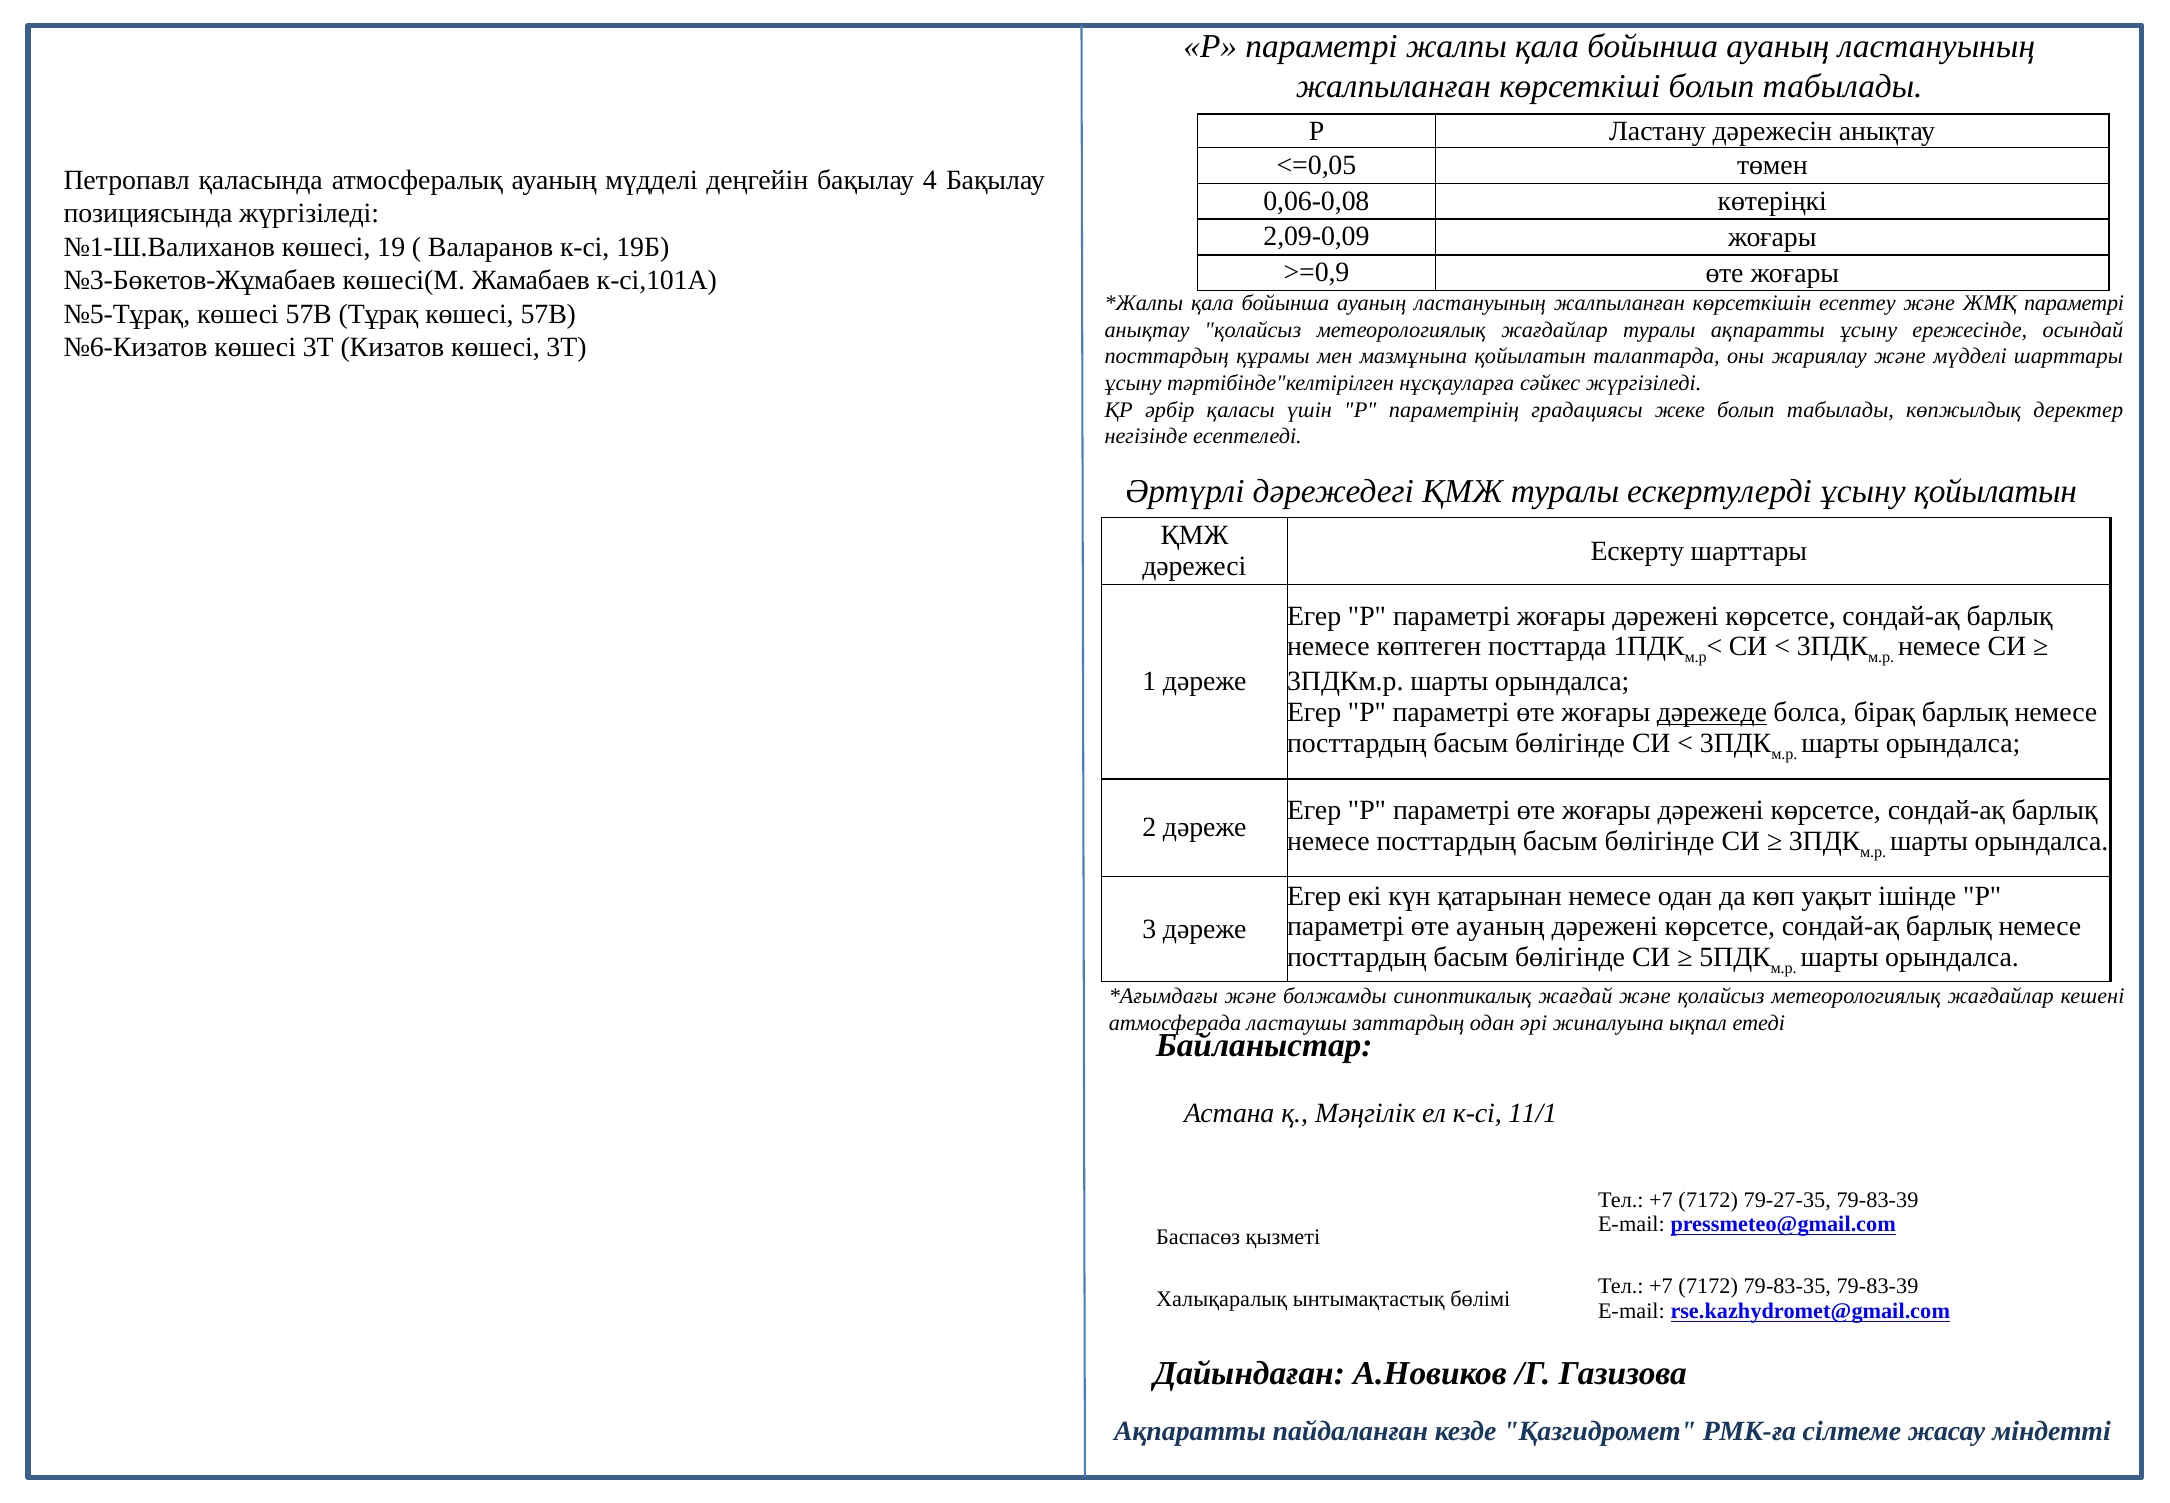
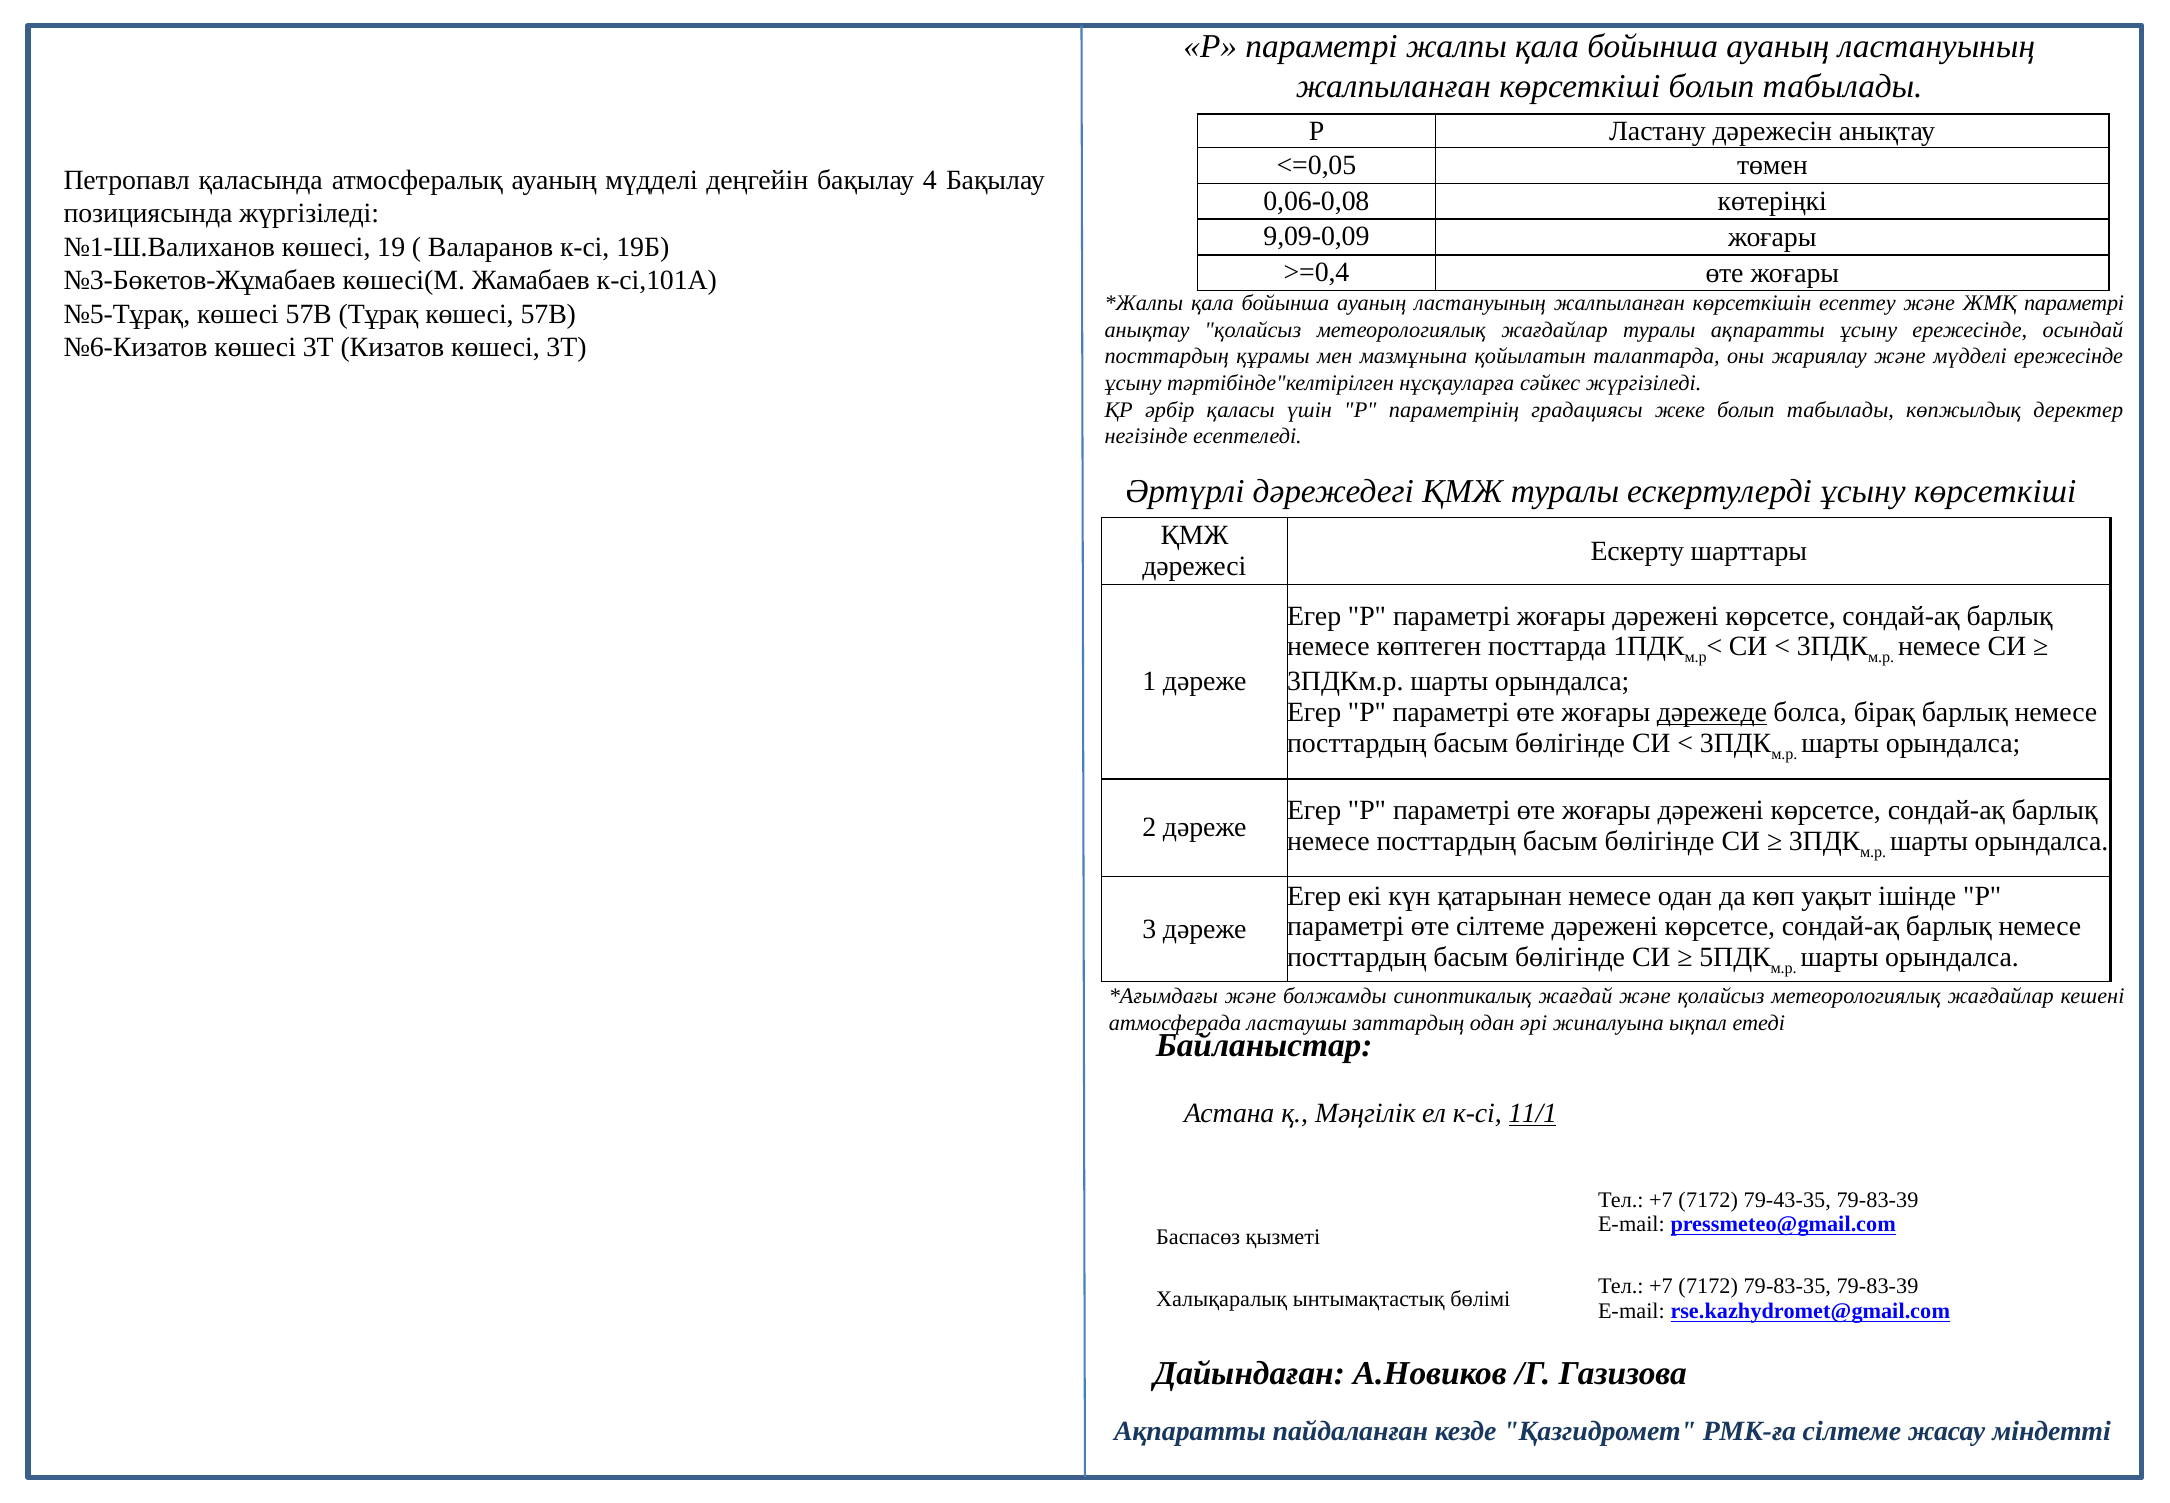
2,09-0,09: 2,09-0,09 -> 9,09-0,09 (1316, 237)
>=0,9: >=0,9 -> >=0,4 (1316, 272)
мүдделі шарттары: шарттары -> ережесінде (2069, 356)
ұсыну қойылатын: қойылатын -> көрсеткіші (1995, 491)
өте ауаның: ауаның -> сілтеме (1500, 926)
11/1 underline: none -> present (1533, 1113)
79-27-35: 79-27-35 -> 79-43-35 (1787, 1199)
